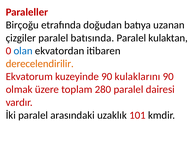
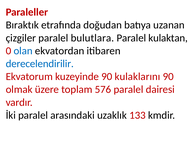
Birçoğu: Birçoğu -> Bıraktık (22, 25)
batısında: batısında -> bulutlara (92, 38)
derecelendirilir colour: orange -> blue (40, 64)
280: 280 -> 576 (103, 90)
101: 101 -> 133 (137, 116)
